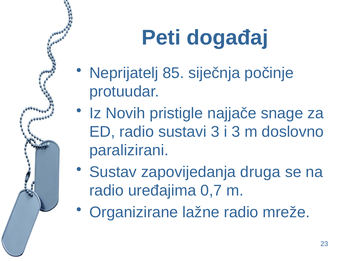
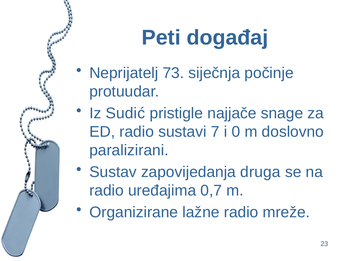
85: 85 -> 73 (173, 73)
Novih: Novih -> Sudić (125, 114)
sustavi 3: 3 -> 7 (215, 132)
i 3: 3 -> 0 (236, 132)
